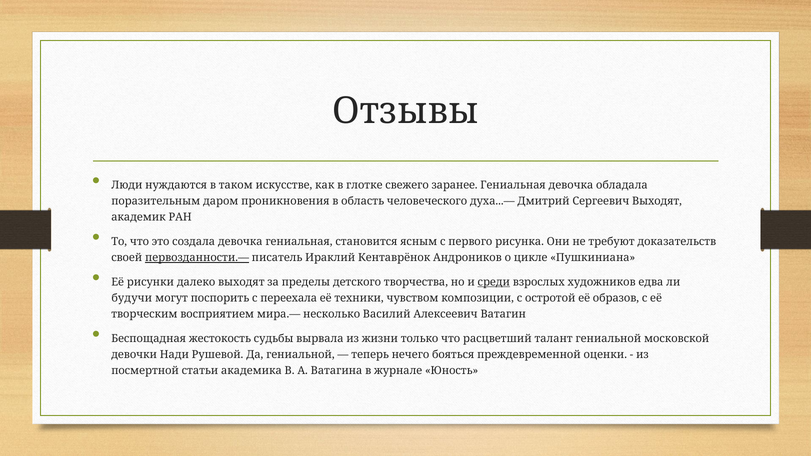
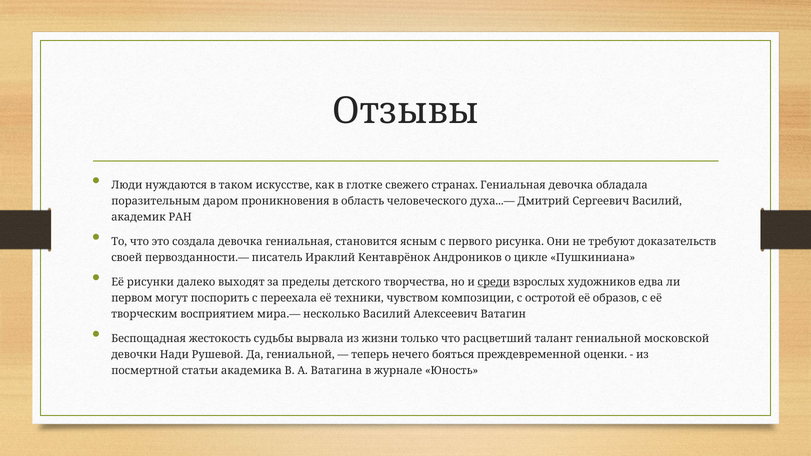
заранее: заранее -> странах (455, 185)
Сергеевич Выходят: Выходят -> Василий (657, 201)
первозданности.— underline: present -> none (197, 258)
будучи: будучи -> первом (132, 298)
